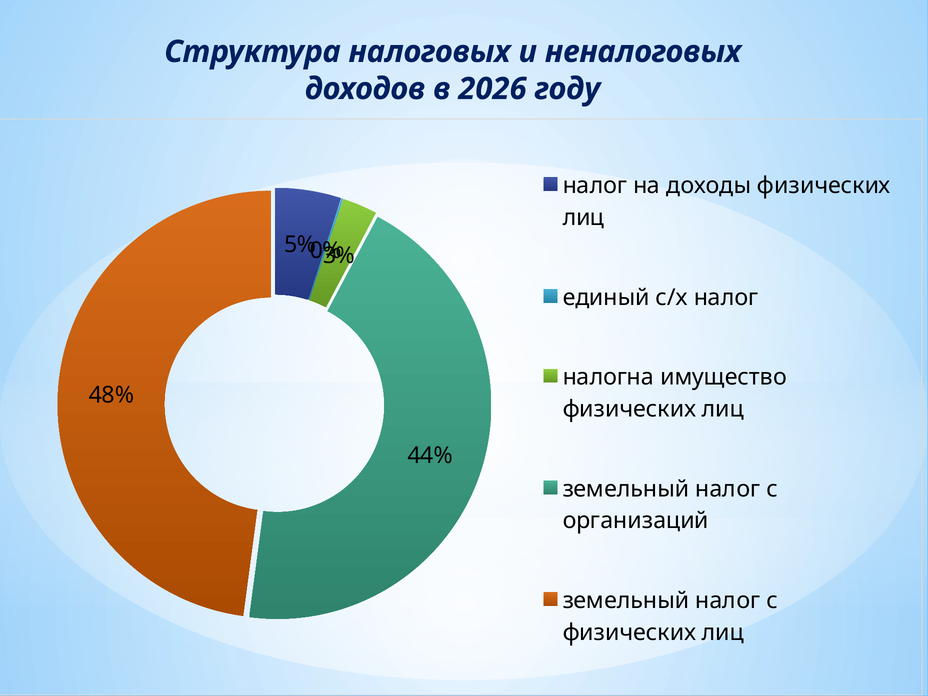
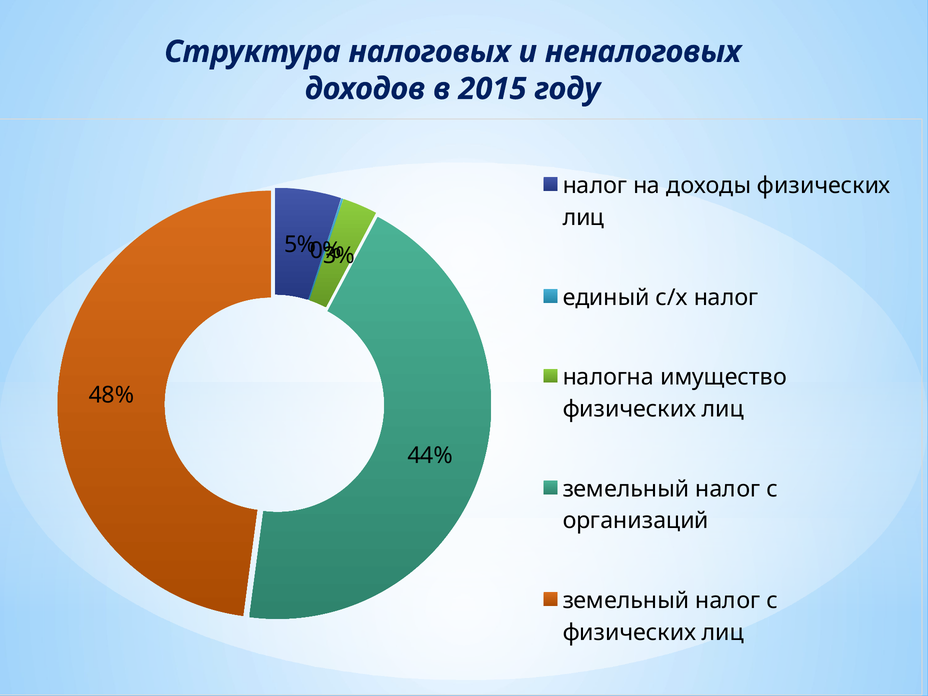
2026: 2026 -> 2015 (492, 89)
